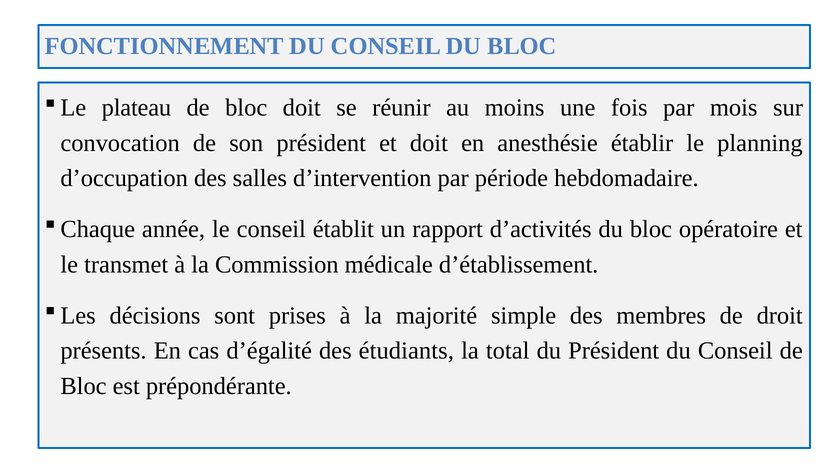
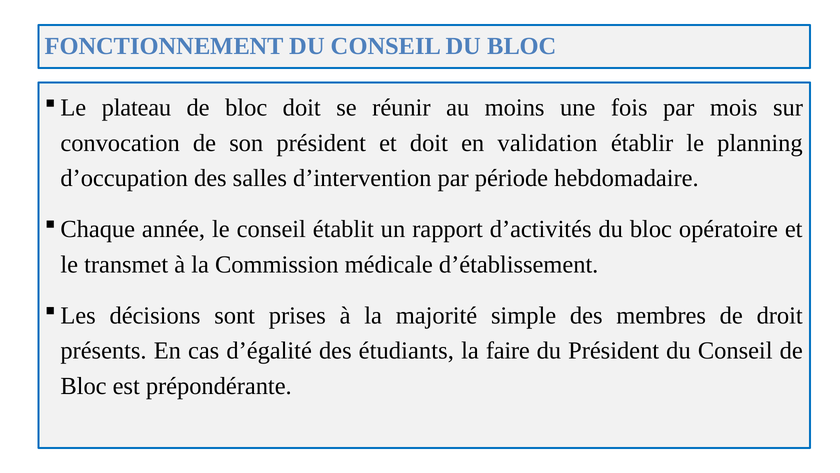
anesthésie: anesthésie -> validation (547, 143)
total: total -> faire (508, 350)
